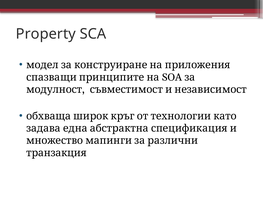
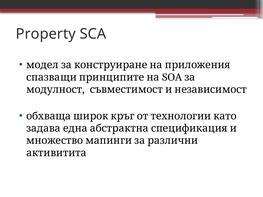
транзакция: транзакция -> активитита (56, 153)
